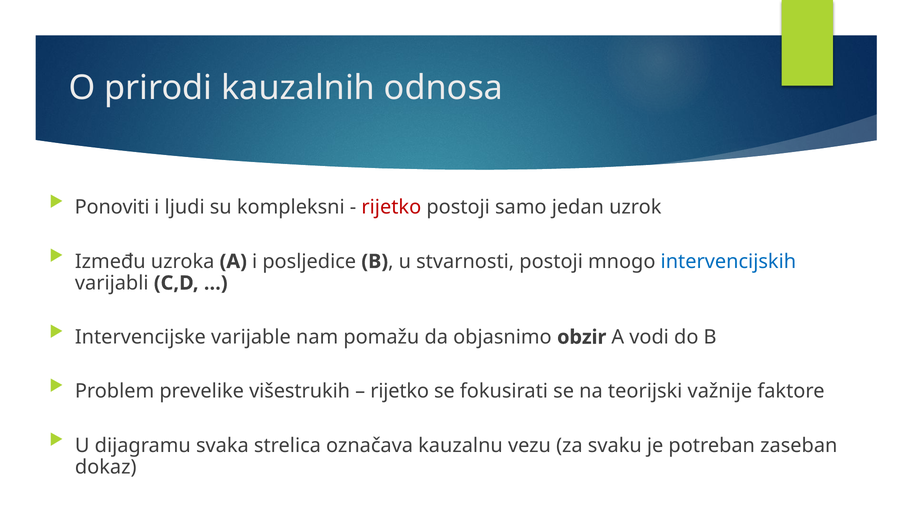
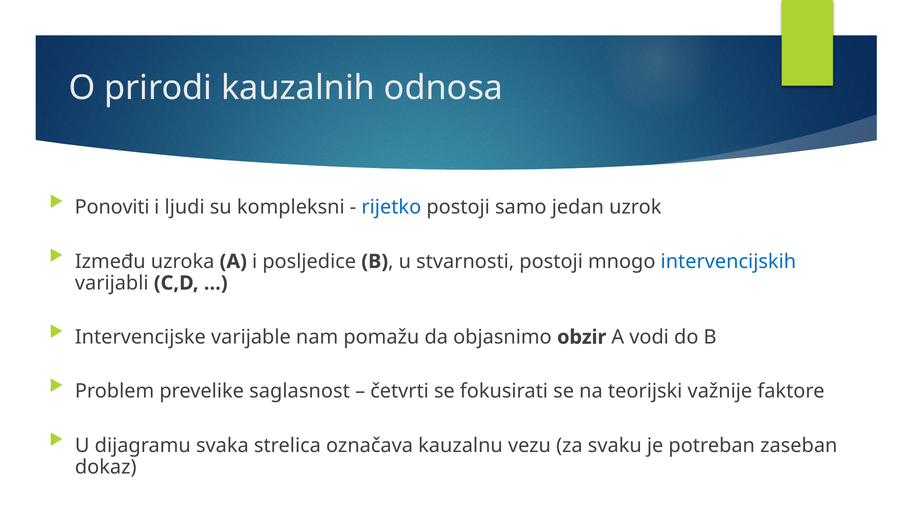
rijetko colour: red -> blue (391, 207)
višestrukih: višestrukih -> saglasnost (300, 391)
rijetko: rijetko -> četvrti (400, 391)
